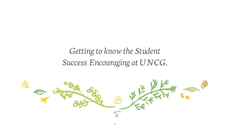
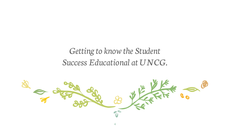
Encouraging: Encouraging -> Educational (109, 62)
